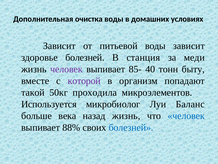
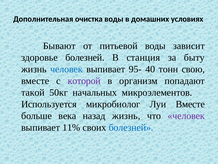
Зависит: Зависит -> Бывают (59, 46)
меди: меди -> быту (194, 57)
человек colour: purple -> blue (66, 69)
85-: 85- -> 95- (135, 69)
быту: быту -> свою (193, 69)
проходила: проходила -> начальных (95, 92)
Луи Баланс: Баланс -> Вместе (190, 104)
человек colour: blue -> purple (186, 116)
88%: 88% -> 11% (71, 127)
